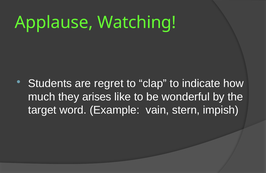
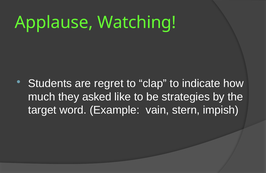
arises: arises -> asked (97, 97)
wonderful: wonderful -> strategies (186, 97)
